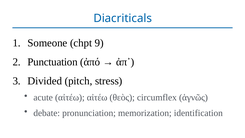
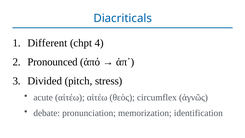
Someone: Someone -> Different (47, 43)
9: 9 -> 4 (99, 43)
Punctuation: Punctuation -> Pronounced (53, 62)
